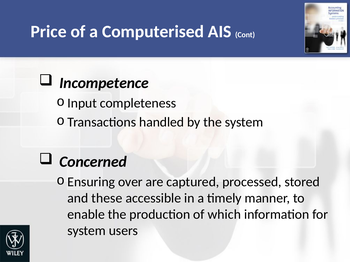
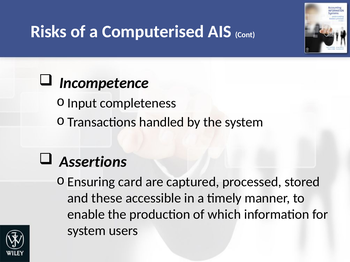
Price: Price -> Risks (49, 32)
Concerned: Concerned -> Assertions (93, 162)
over: over -> card (130, 182)
